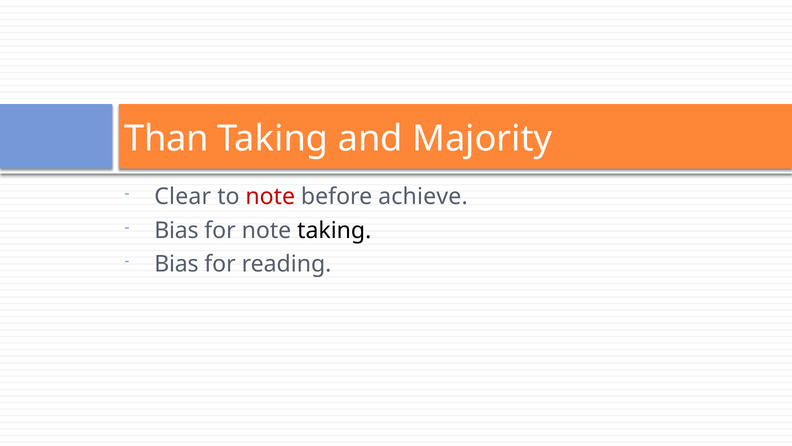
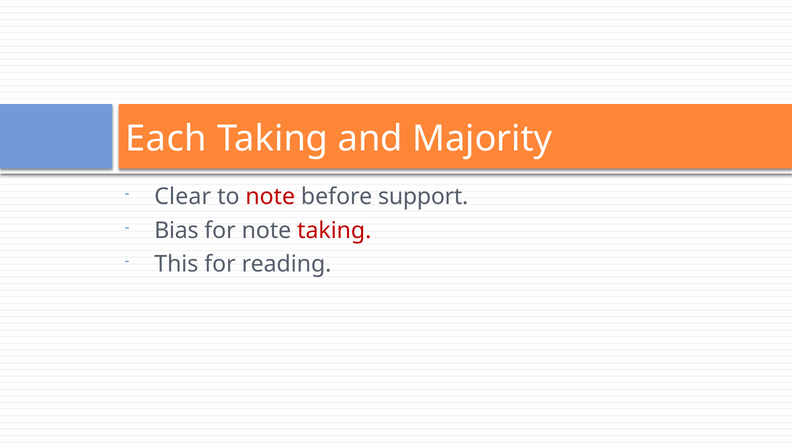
Than: Than -> Each (166, 139)
achieve: achieve -> support (423, 197)
taking colour: black -> red (334, 230)
Bias: Bias -> This (176, 264)
